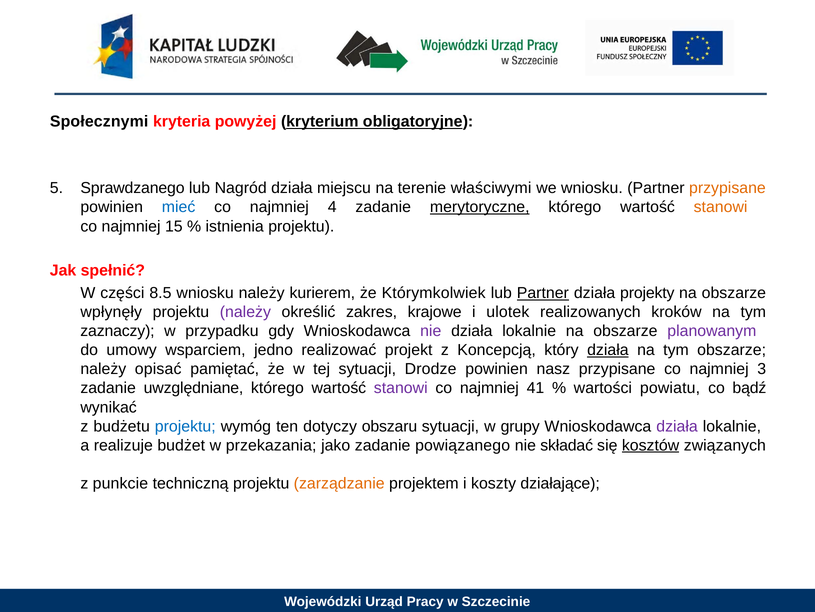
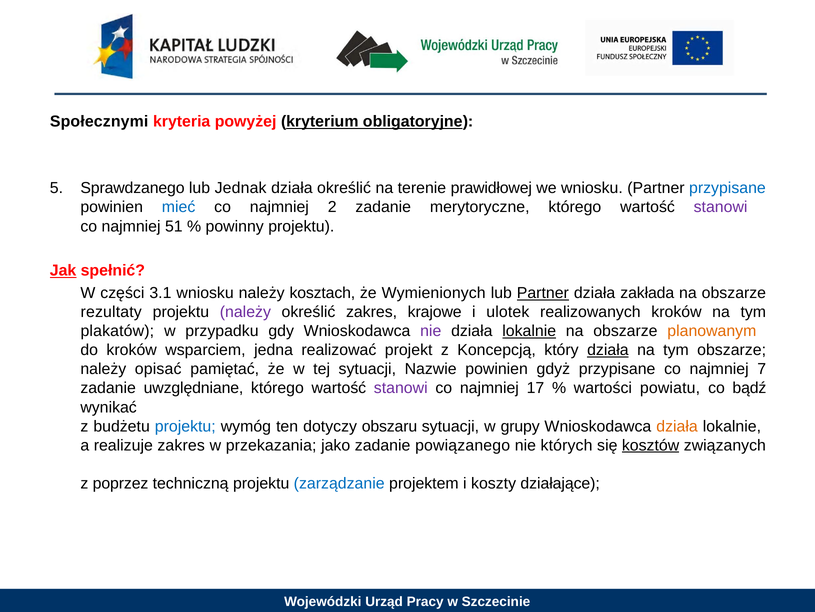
Nagród: Nagród -> Jednak (241, 188)
działa miejscu: miejscu -> określić (344, 188)
właściwymi: właściwymi -> prawidłowej (491, 188)
przypisane colour: orange -> blue (727, 188)
4: 4 -> 2 (332, 207)
merytoryczne underline: present -> none (480, 207)
stanowi colour: orange -> purple (721, 207)
15: 15 -> 51 (174, 226)
istnienia: istnienia -> powinny (235, 226)
Jak underline: none -> present (63, 270)
8.5: 8.5 -> 3.1 (160, 293)
kurierem: kurierem -> kosztach (322, 293)
Którymkolwiek: Którymkolwiek -> Wymienionych (434, 293)
projekty: projekty -> zakłada (647, 293)
wpłynęły: wpłynęły -> rezultaty (111, 312)
zaznaczy: zaznaczy -> plakatów (117, 331)
lokalnie underline: none -> present (529, 331)
planowanym colour: purple -> orange (712, 331)
do umowy: umowy -> kroków (132, 350)
jedno: jedno -> jedna (274, 350)
Drodze: Drodze -> Nazwie (431, 369)
nasz: nasz -> gdyż (553, 369)
3: 3 -> 7 (762, 369)
41: 41 -> 17 (535, 388)
działa colour: purple -> orange (677, 426)
realizuje budżet: budżet -> zakres (181, 445)
składać: składać -> których (567, 445)
punkcie: punkcie -> poprzez (121, 483)
zarządzanie colour: orange -> blue (339, 483)
